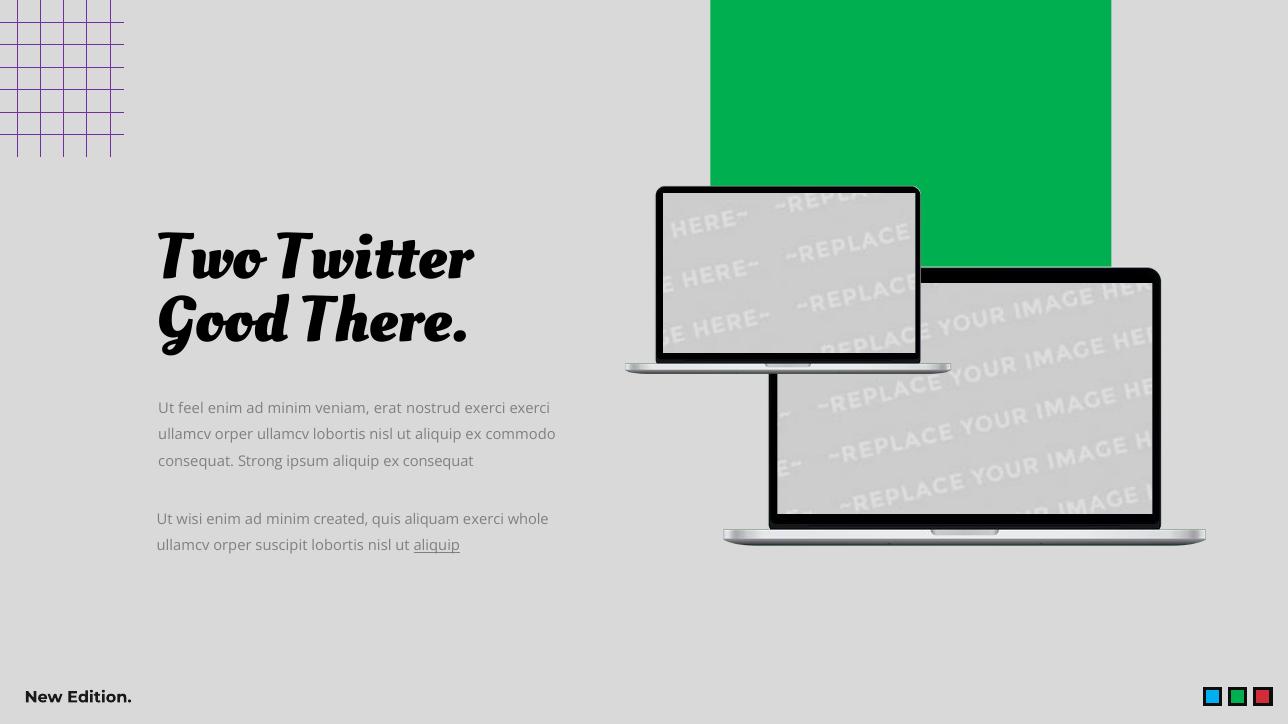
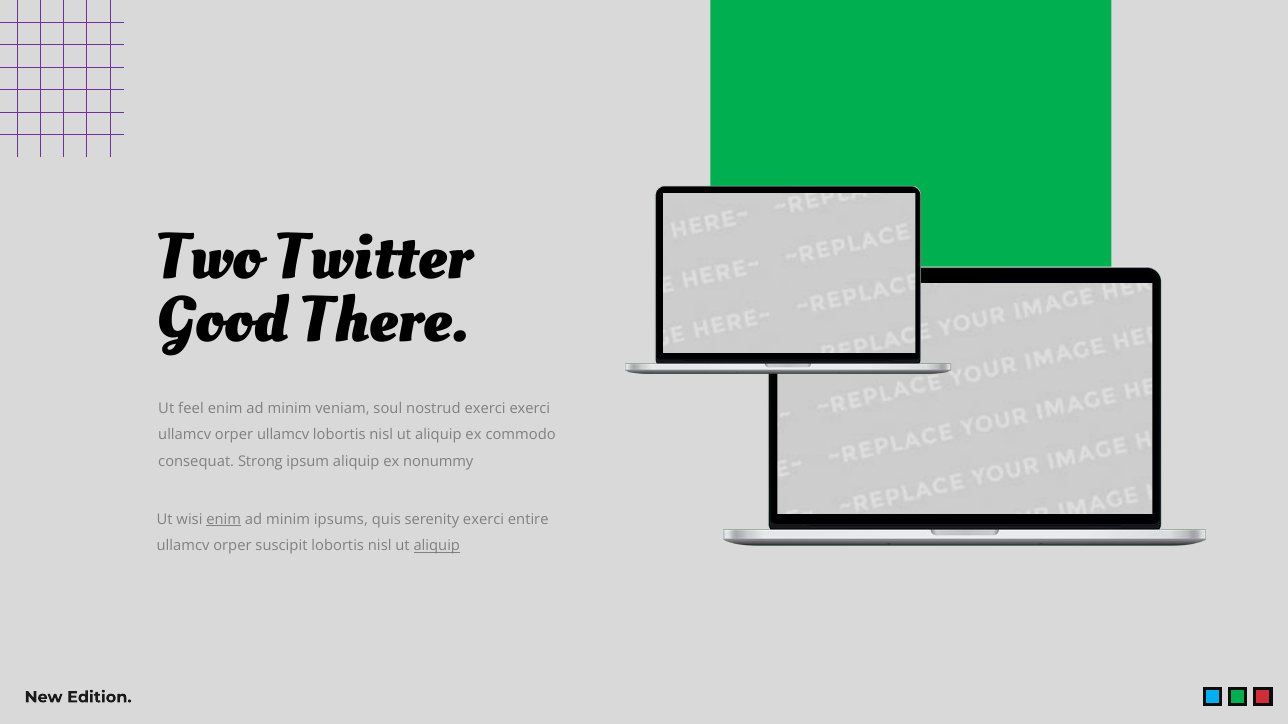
erat: erat -> soul (388, 409)
ex consequat: consequat -> nonummy (438, 462)
enim underline: none -> present (224, 520)
created: created -> ipsums (341, 520)
aliquam: aliquam -> serenity (432, 520)
whole: whole -> entire (528, 520)
